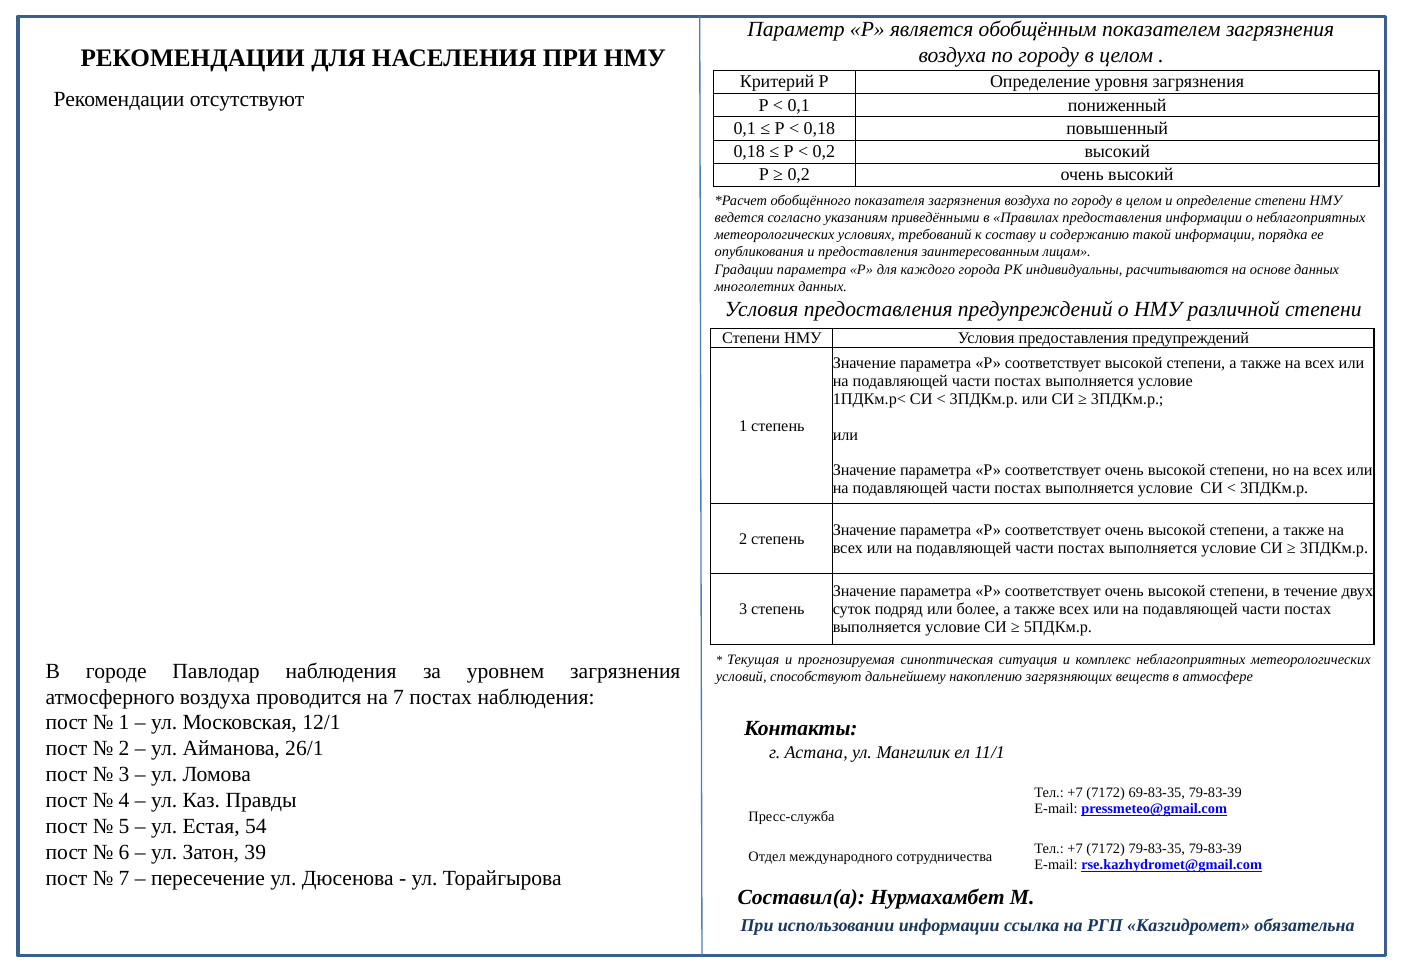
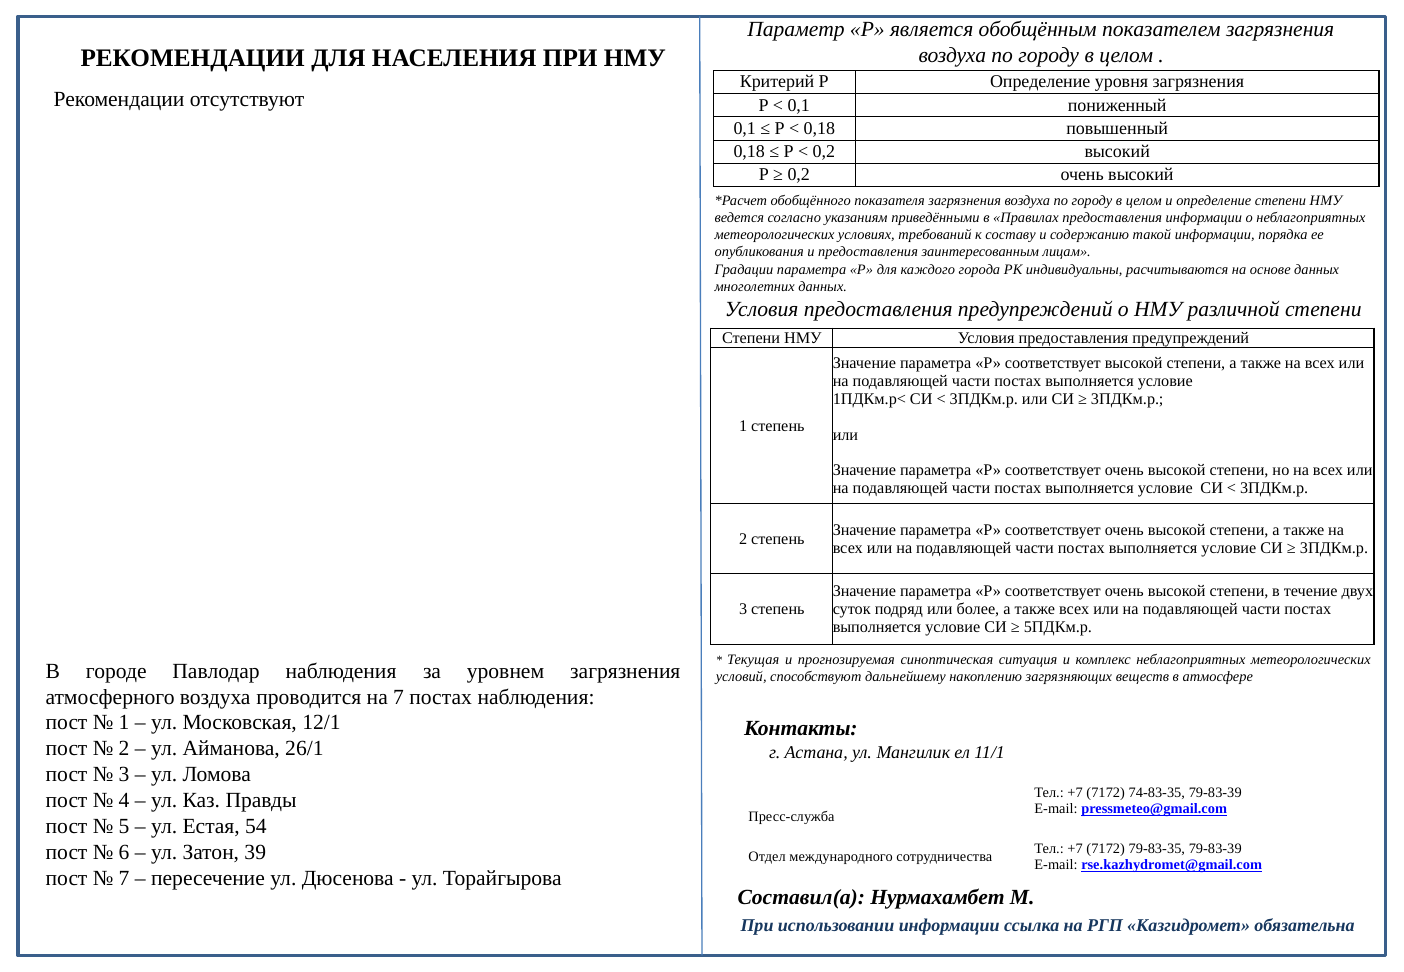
69-83-35: 69-83-35 -> 74-83-35 (1157, 793)
